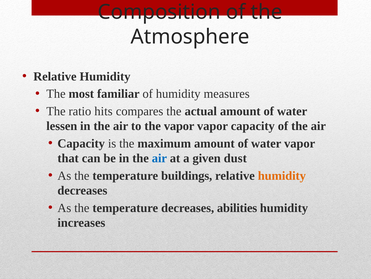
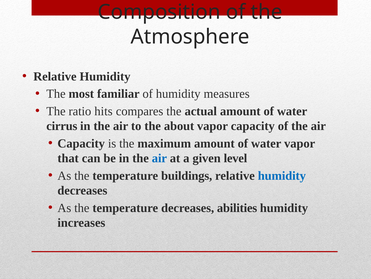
lessen: lessen -> cirrus (62, 126)
the vapor: vapor -> about (179, 126)
dust: dust -> level (235, 158)
humidity colour: orange -> blue (282, 175)
